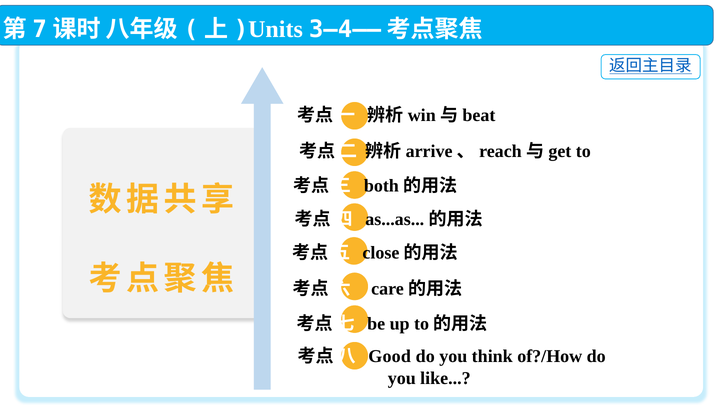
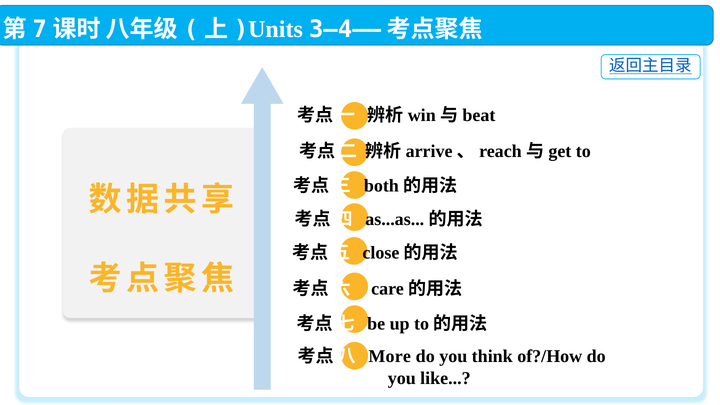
Good: Good -> More (390, 357)
